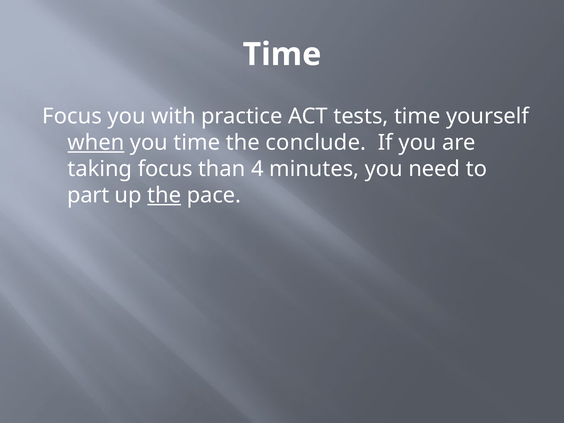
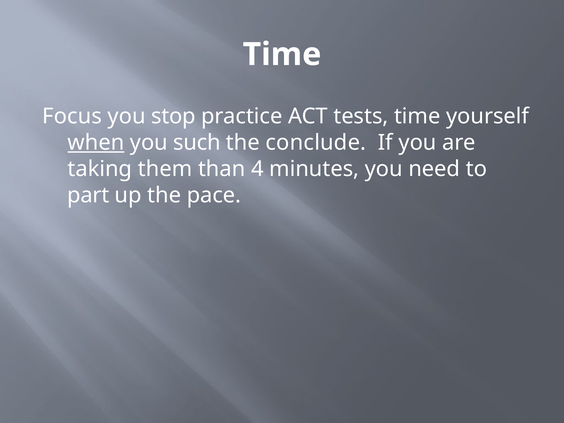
with: with -> stop (174, 116)
you time: time -> such (197, 143)
taking focus: focus -> them (165, 169)
the underline: present -> none (164, 195)
